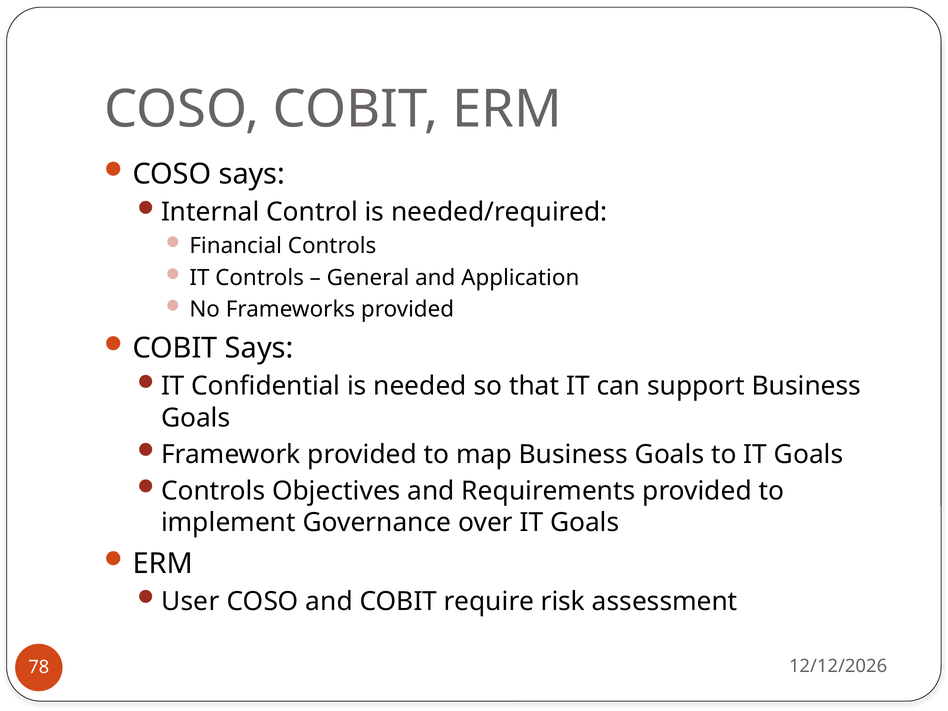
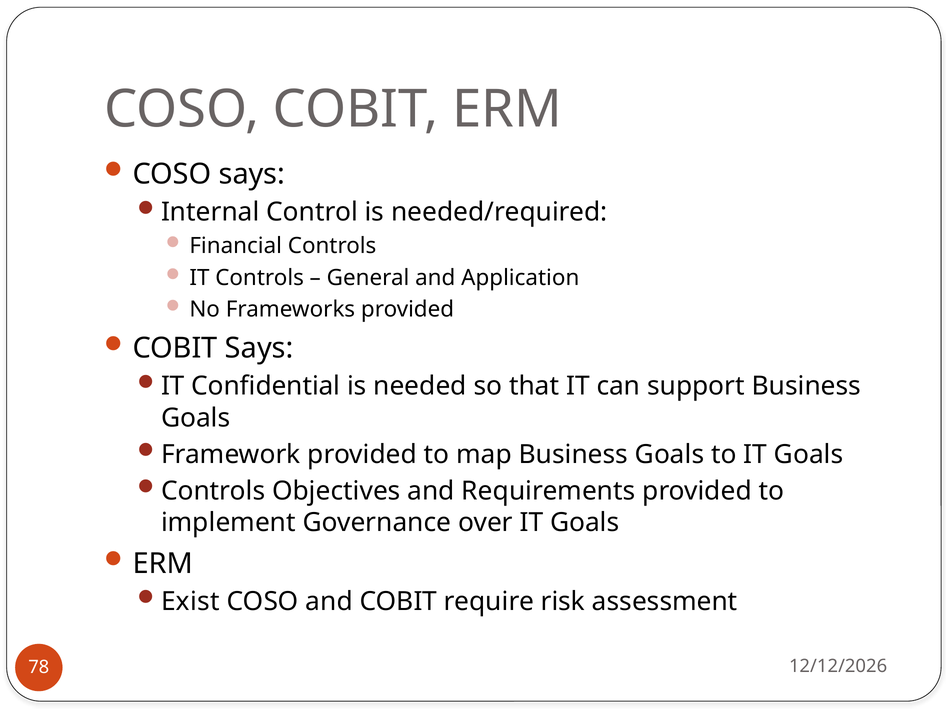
User: User -> Exist (190, 601)
